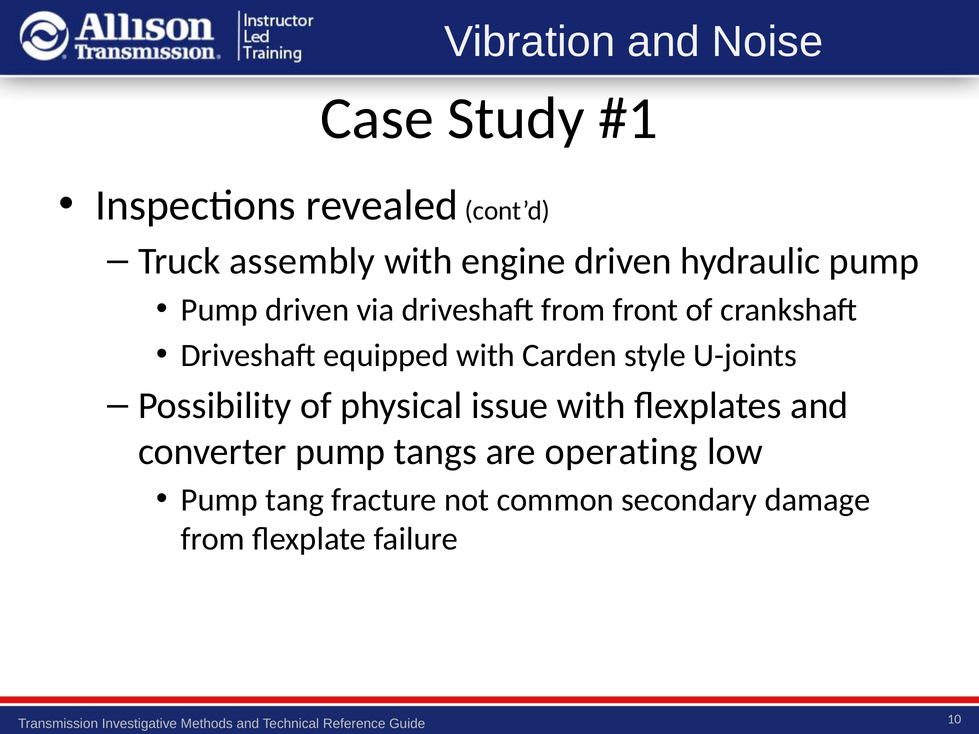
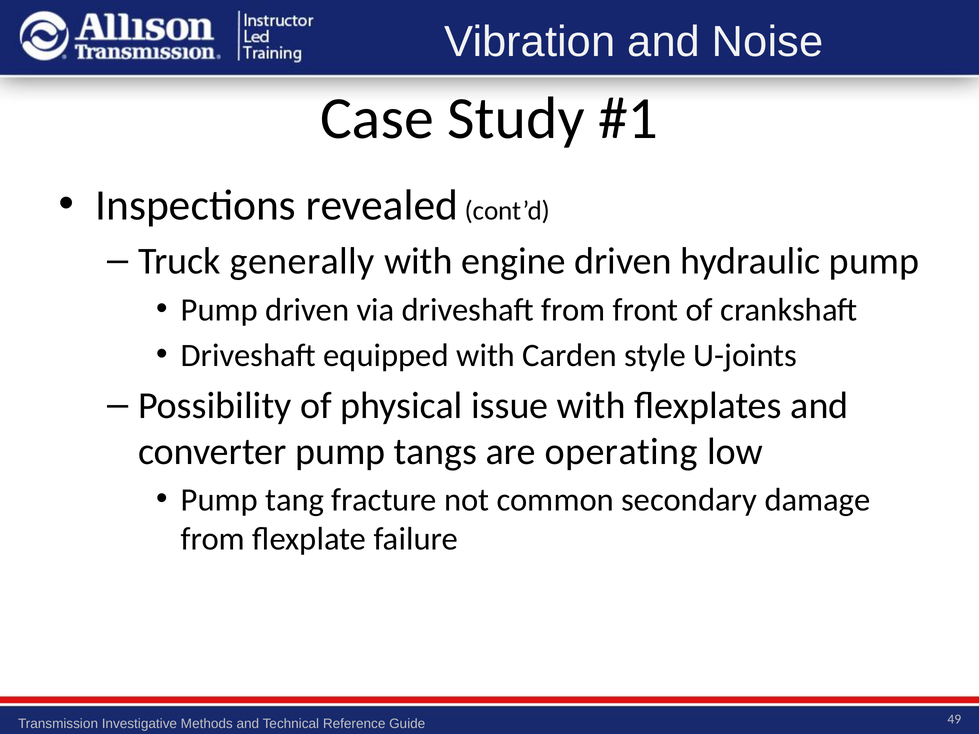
assembly: assembly -> generally (302, 261)
10: 10 -> 49 (954, 720)
